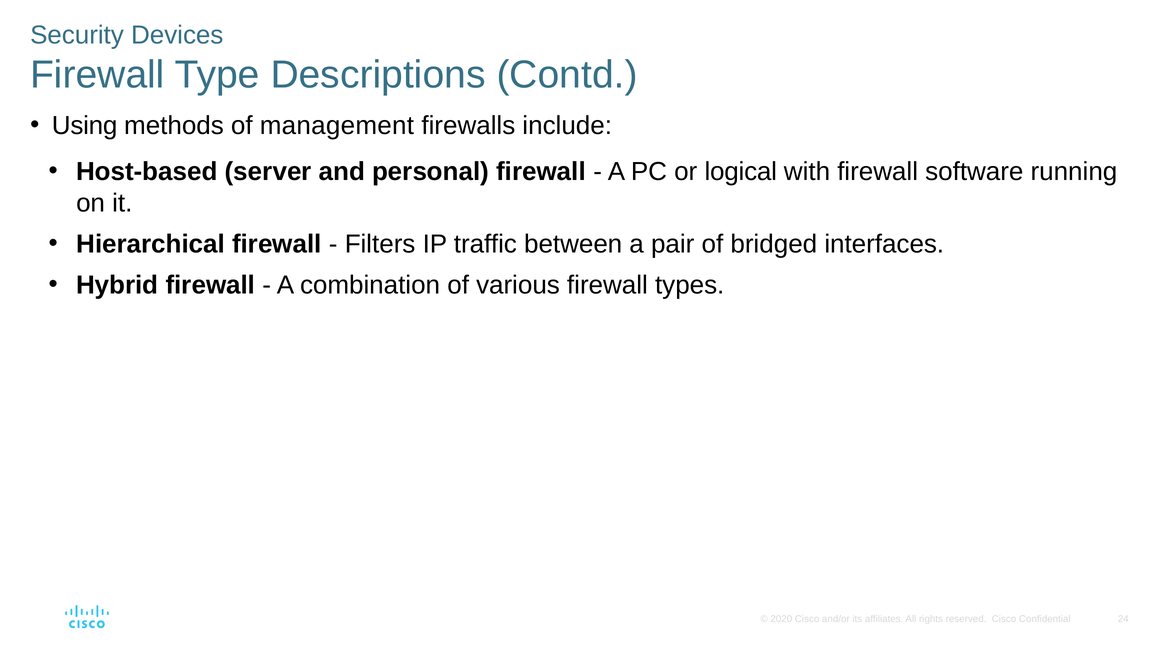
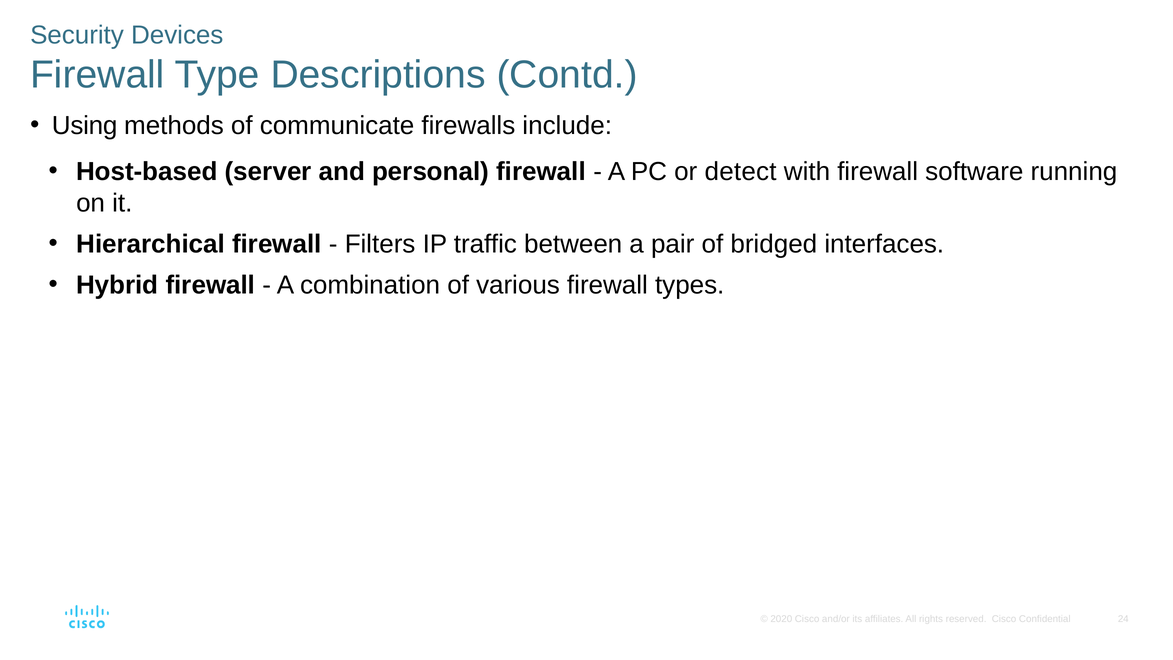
management: management -> communicate (337, 126)
logical: logical -> detect (741, 172)
